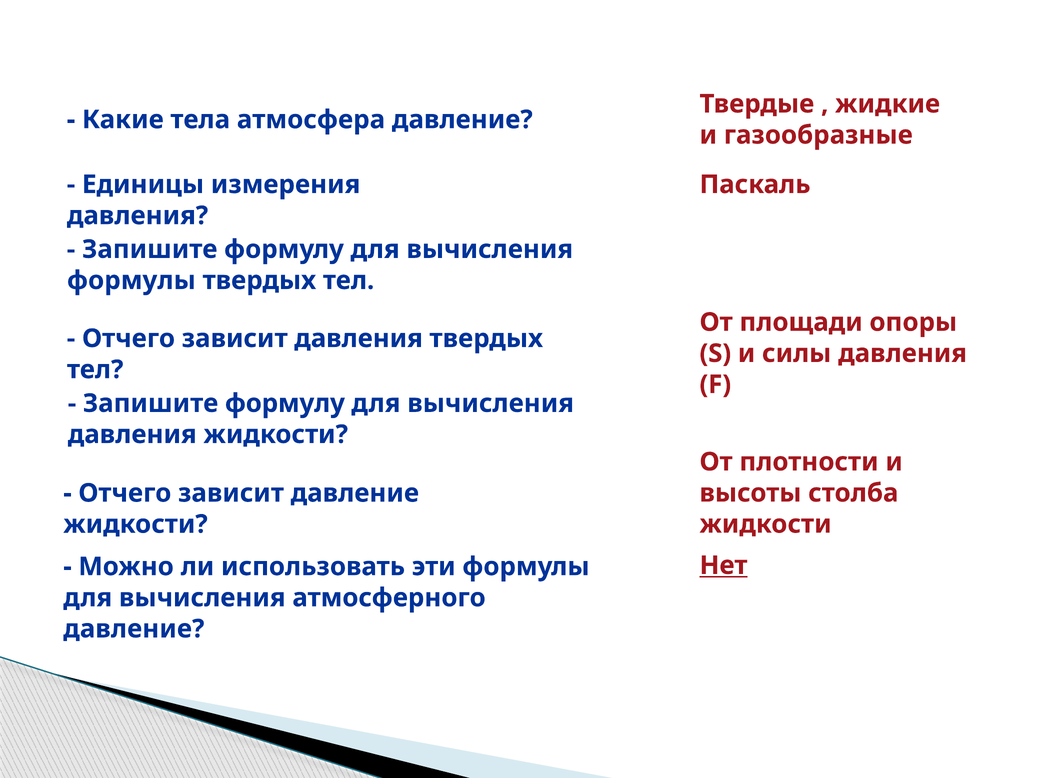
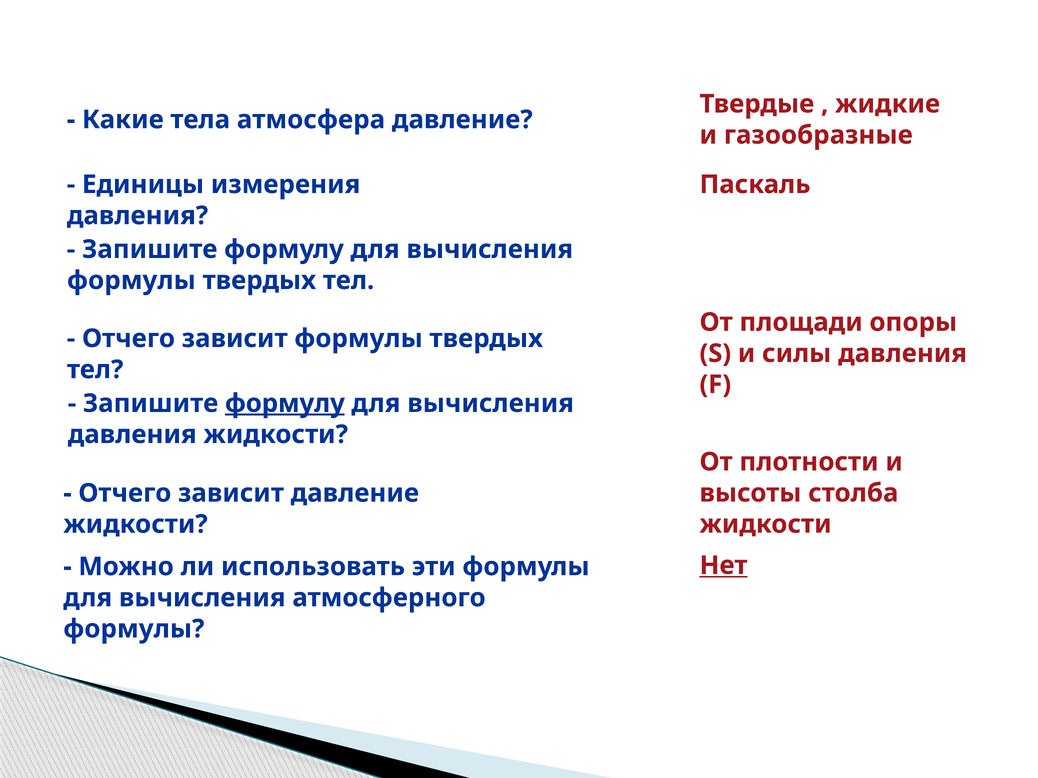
зависит давления: давления -> формулы (359, 339)
формулу underline: none -> present (285, 404)
давление: давление -> формулы (134, 629)
